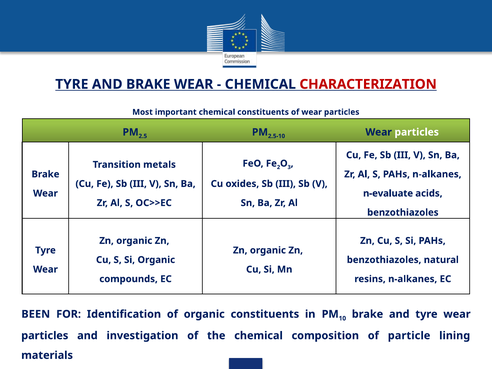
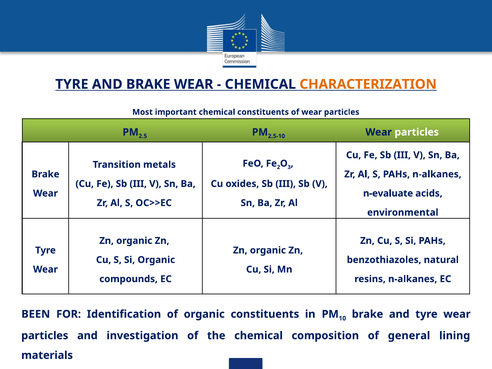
CHARACTERIZATION colour: red -> orange (368, 84)
benzothiazoles: benzothiazoles -> environmental (403, 212)
particle: particle -> general (409, 336)
